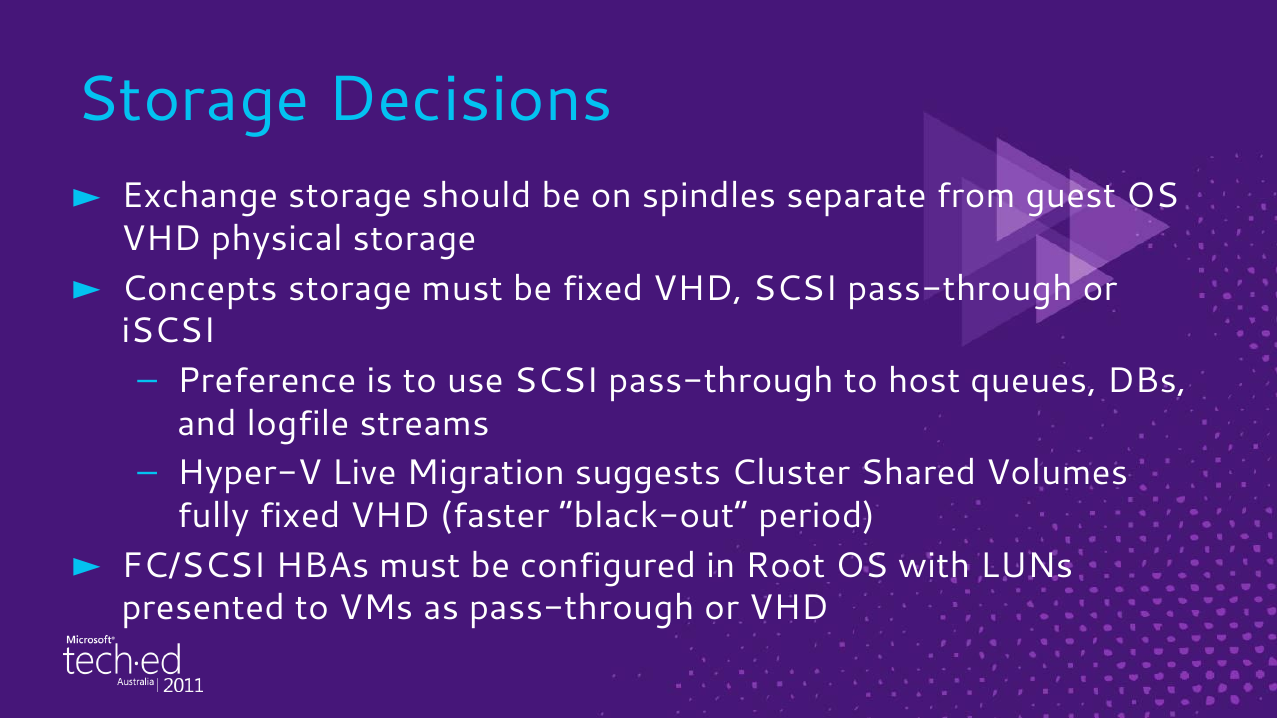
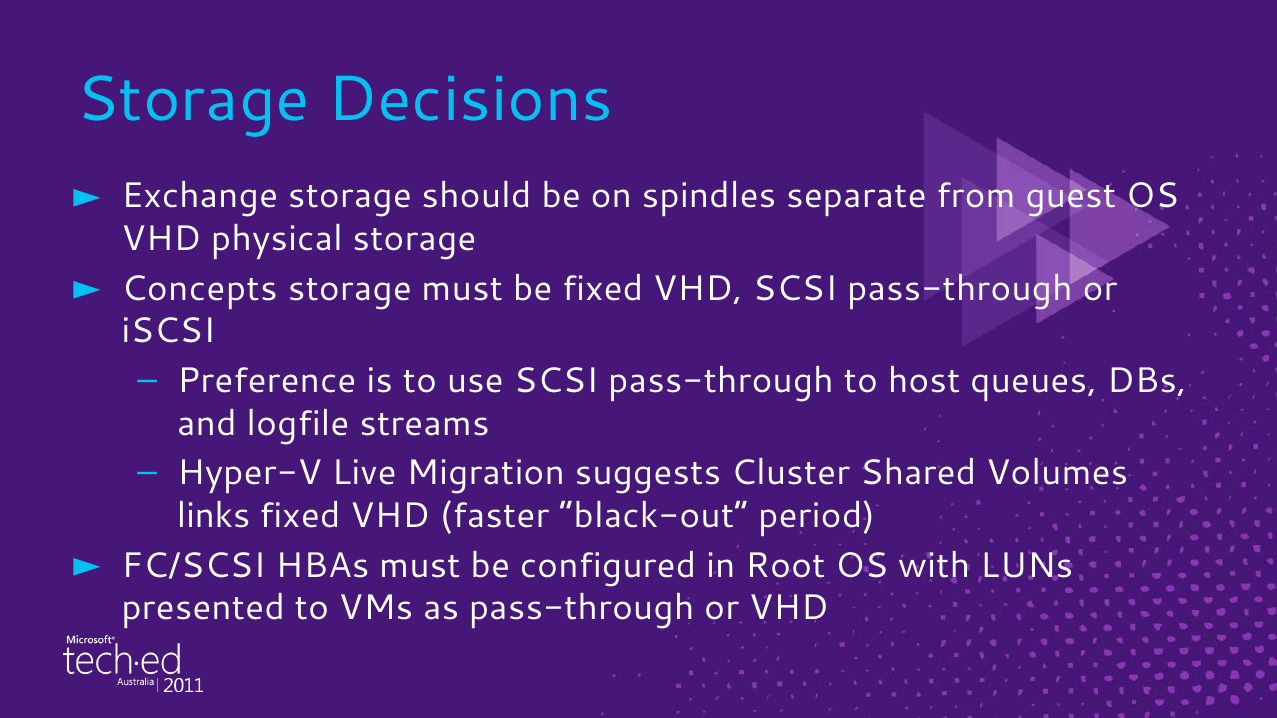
fully: fully -> links (214, 516)
